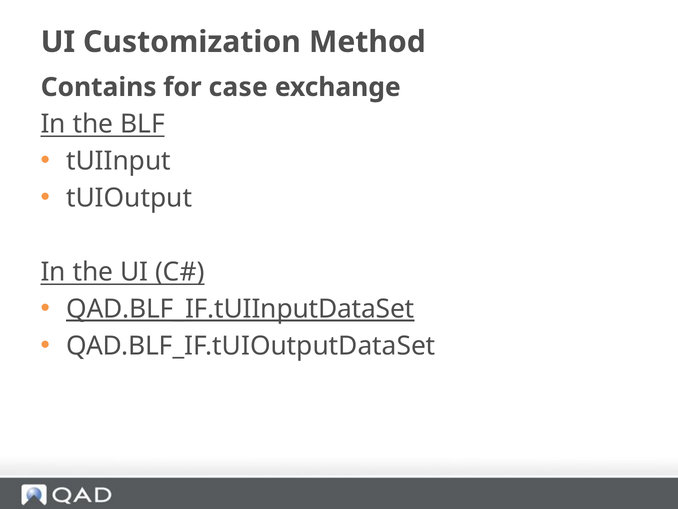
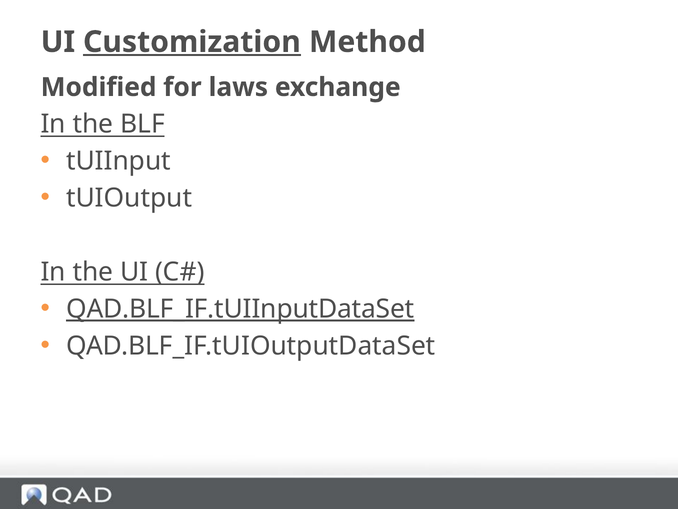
Customization underline: none -> present (192, 42)
Contains: Contains -> Modified (99, 87)
case: case -> laws (238, 87)
